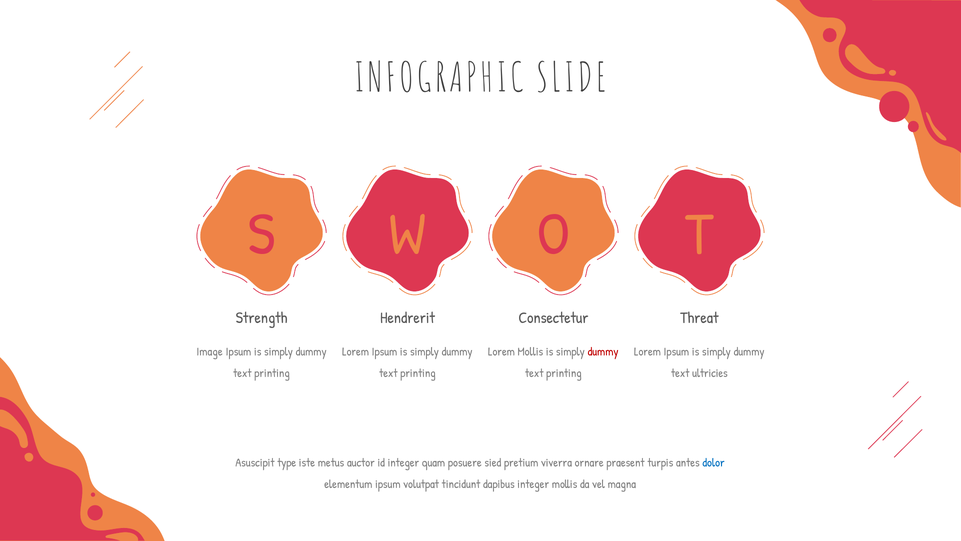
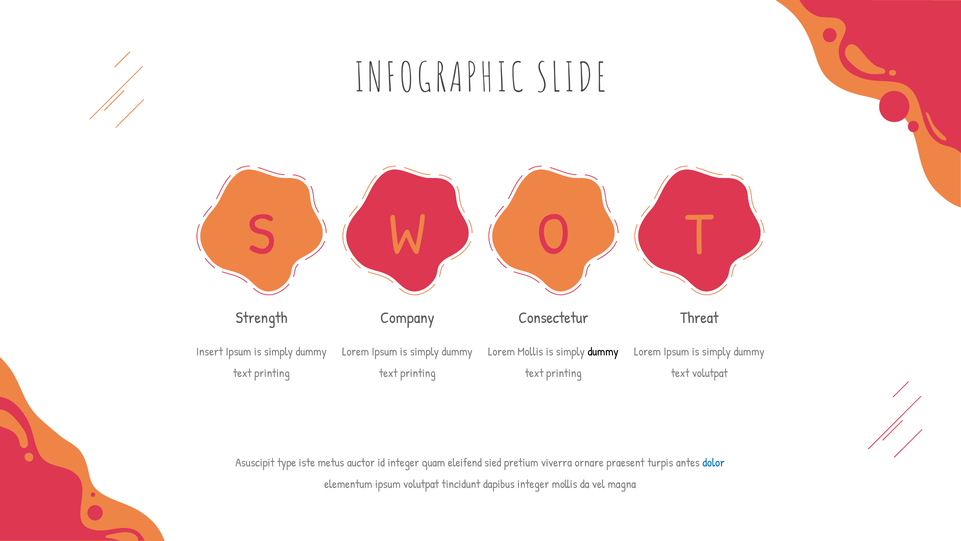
Hendrerit: Hendrerit -> Company (407, 318)
Image: Image -> Insert (210, 351)
dummy colour: red -> black (603, 351)
text ultricies: ultricies -> volutpat (710, 373)
posuere: posuere -> eleifend (465, 462)
